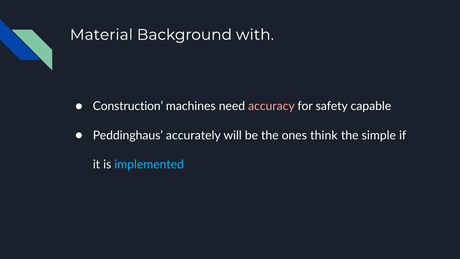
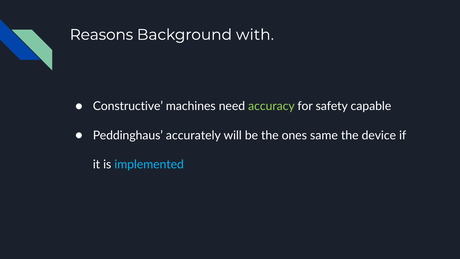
Material: Material -> Reasons (101, 35)
Construction: Construction -> Constructive (128, 106)
accuracy colour: pink -> light green (271, 106)
think: think -> same (324, 135)
simple: simple -> device (379, 135)
